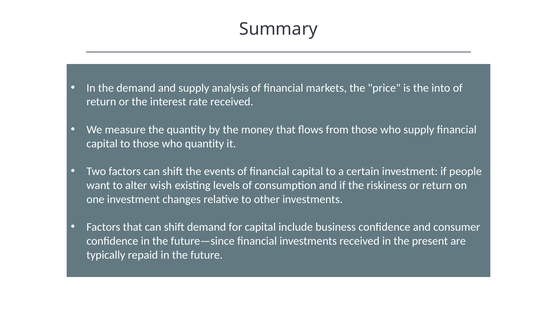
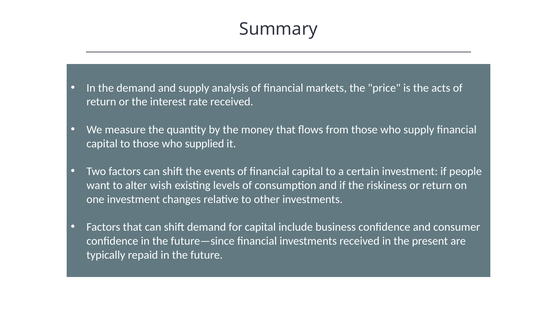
into: into -> acts (441, 88)
who quantity: quantity -> supplied (205, 144)
